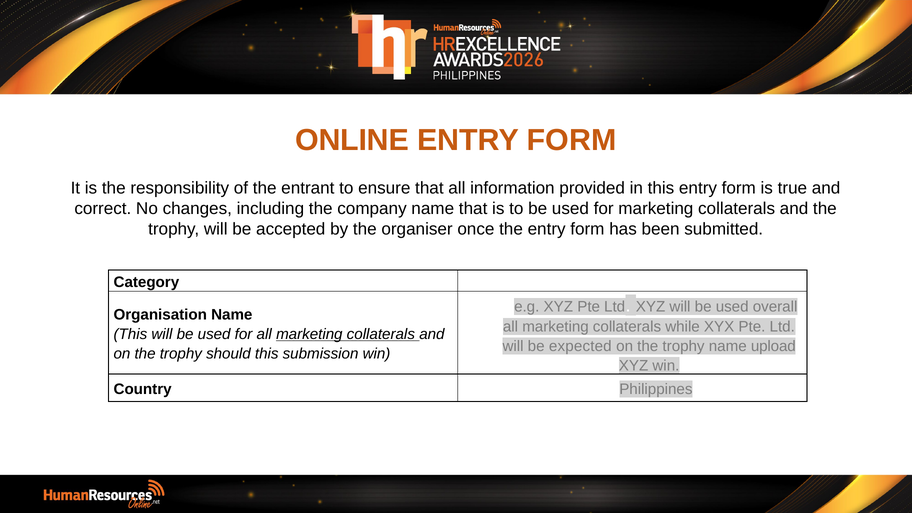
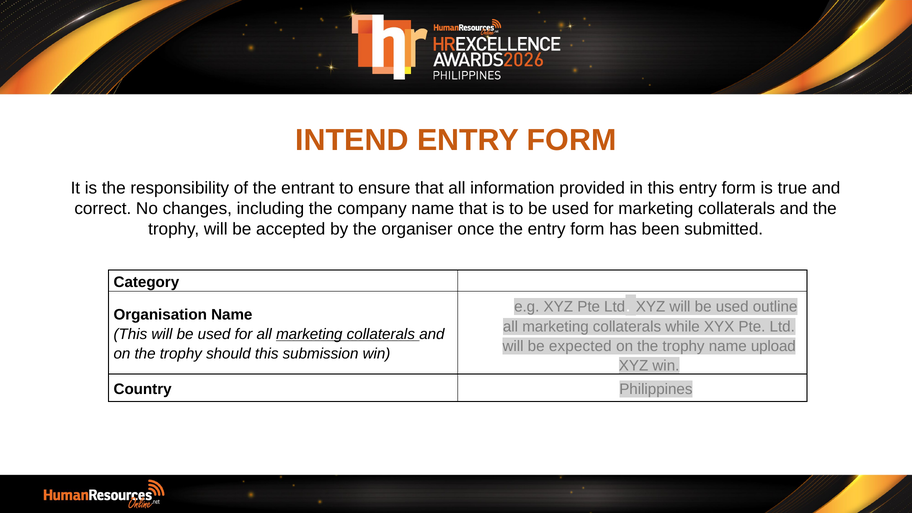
ONLINE: ONLINE -> INTEND (352, 140)
overall: overall -> outline (775, 307)
